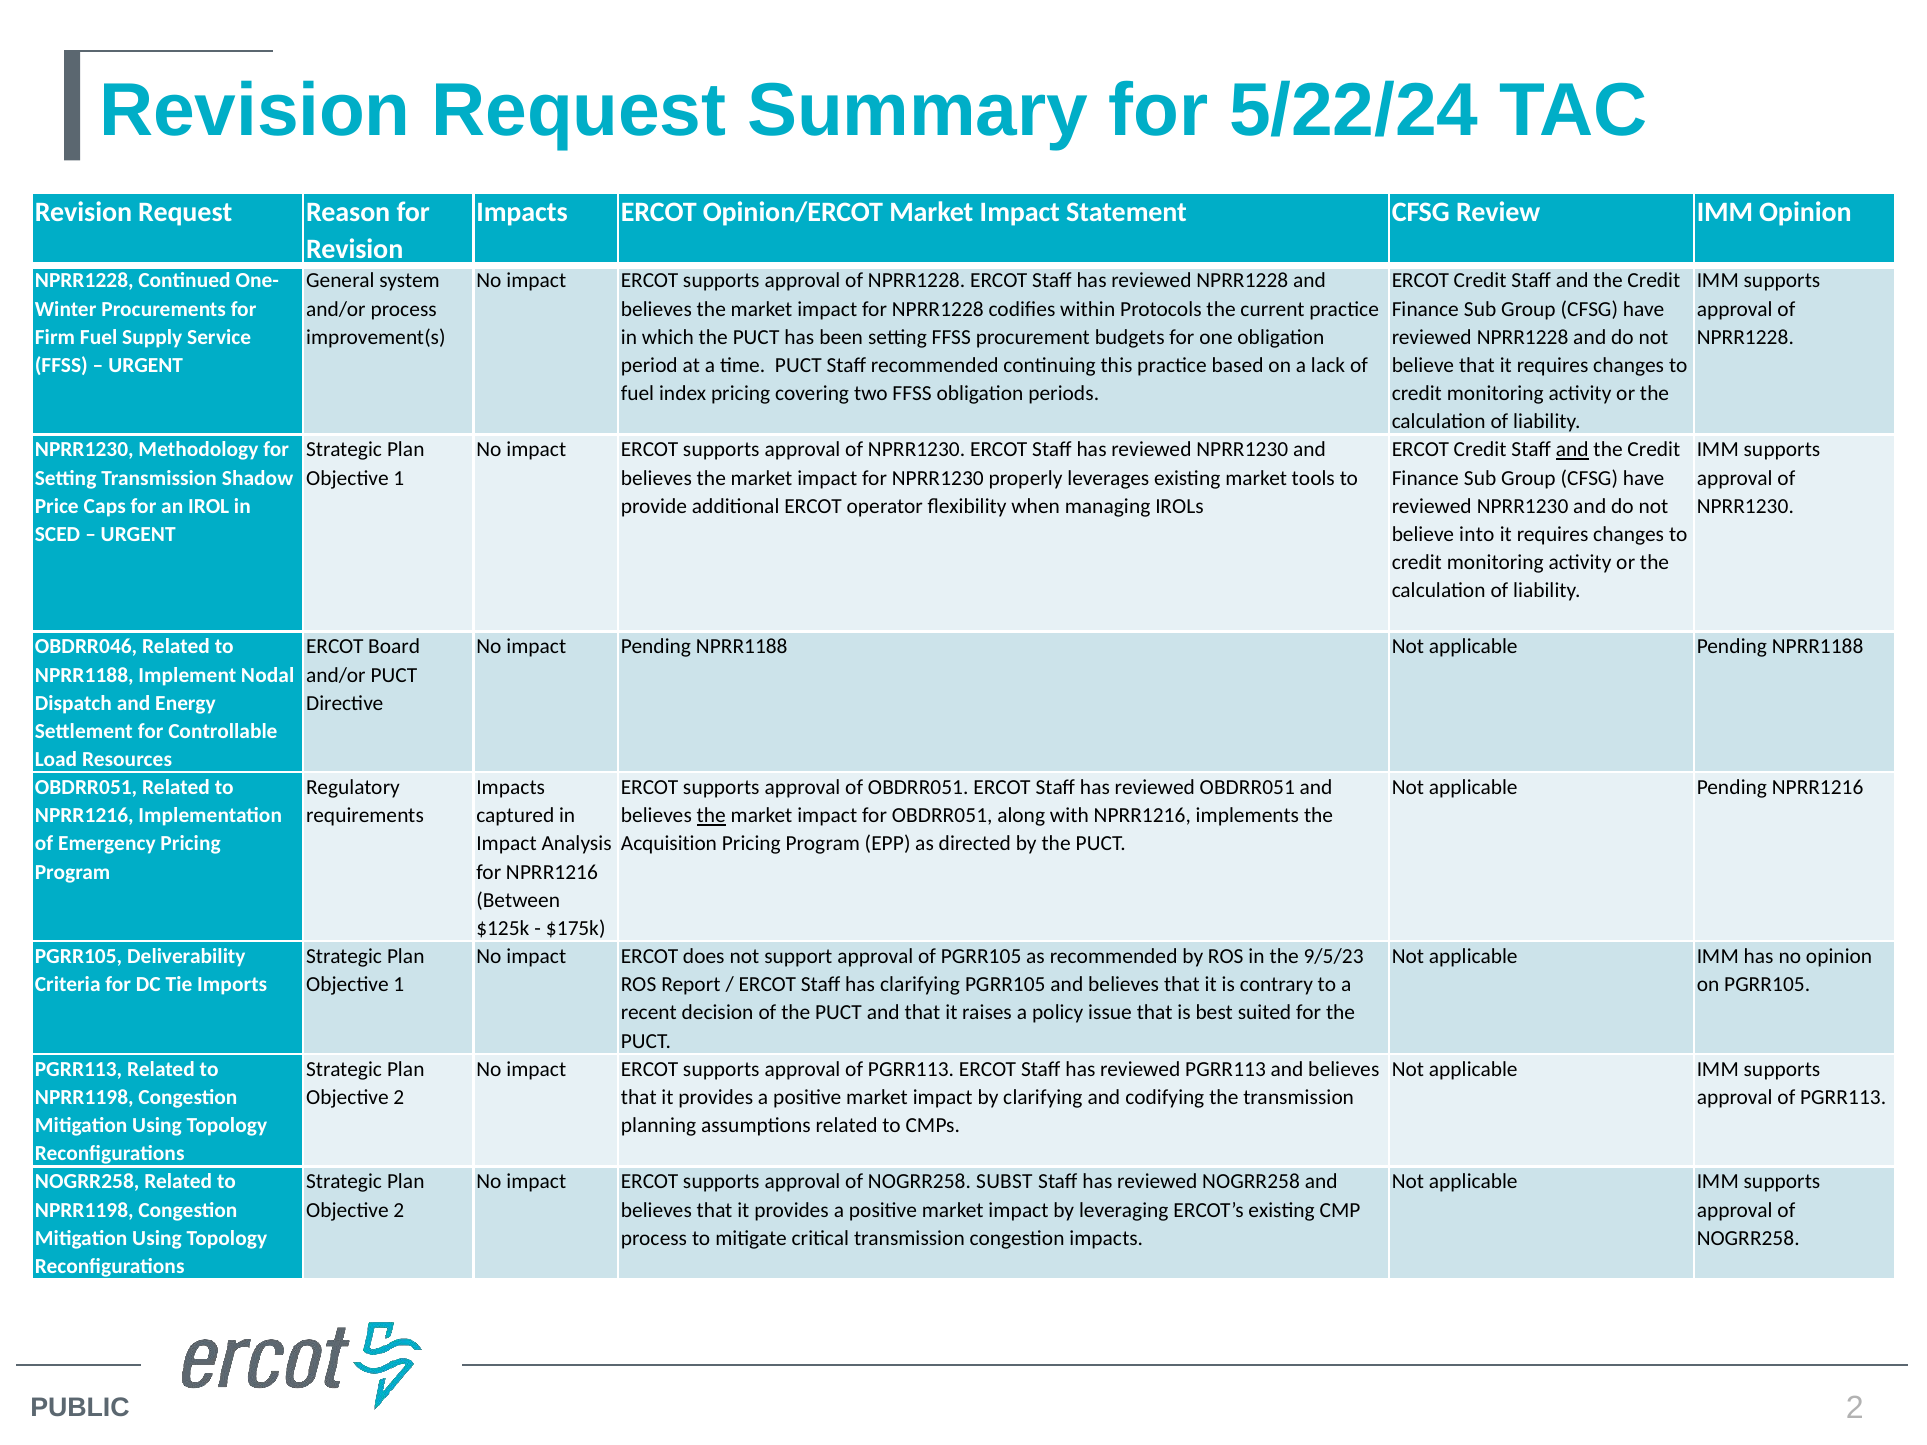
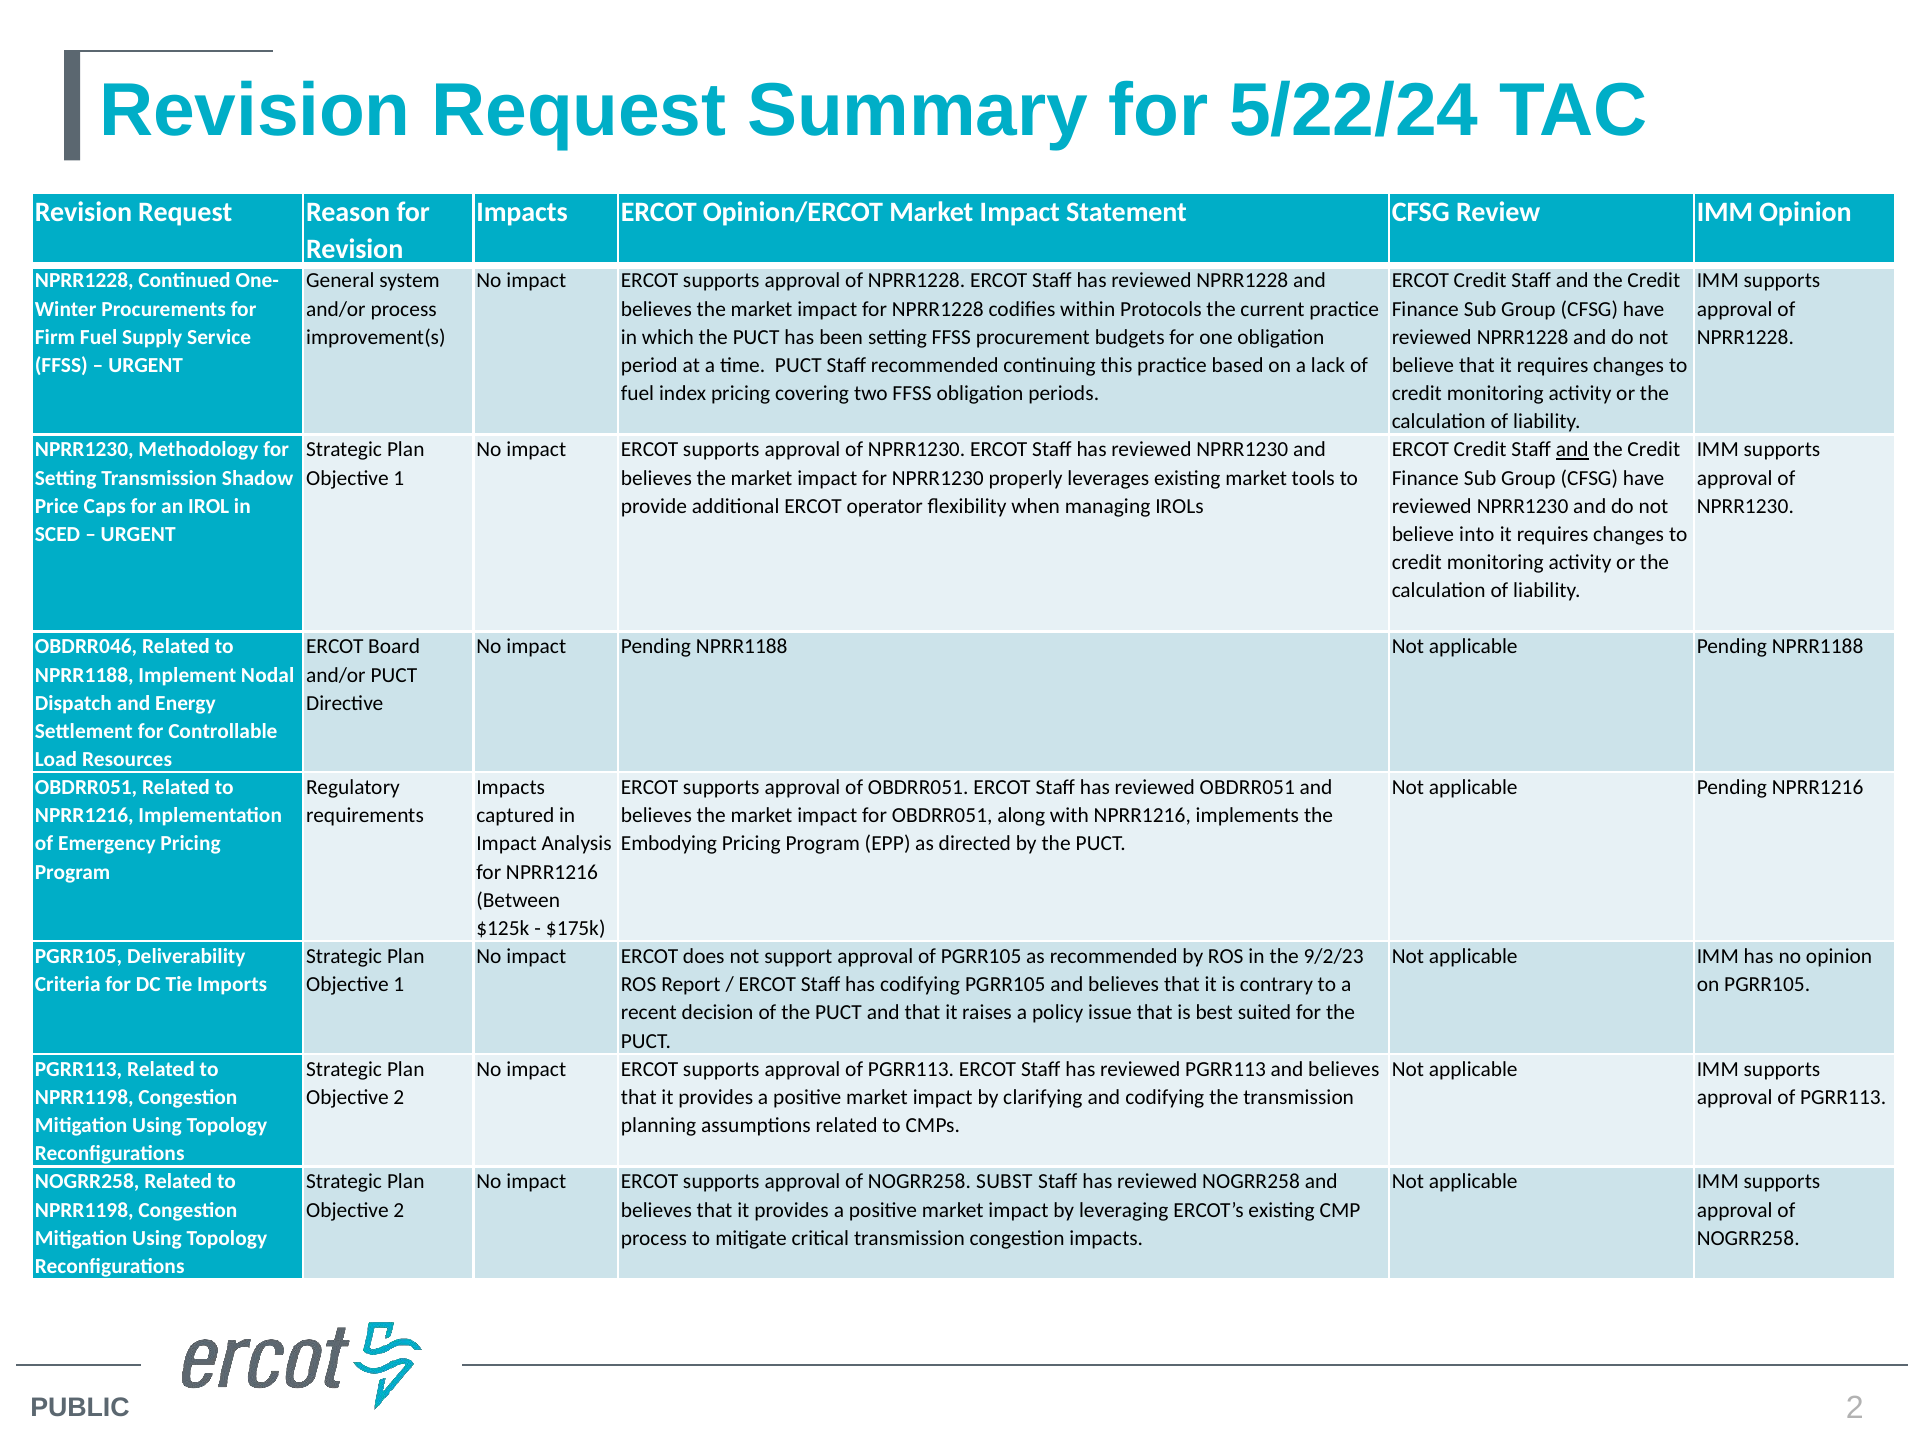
the underline: present -> none (711, 816)
Acquisition: Acquisition -> Embodying (669, 844)
9/5/23: 9/5/23 -> 9/2/23 (1334, 957)
has clarifying: clarifying -> codifying (920, 985)
